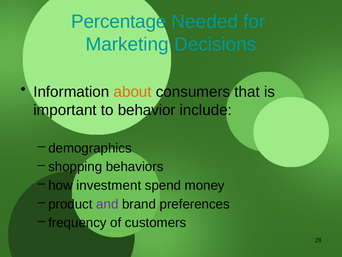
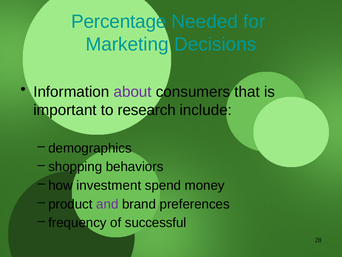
about colour: orange -> purple (133, 92)
behavior: behavior -> research (147, 110)
customers: customers -> successful (156, 222)
